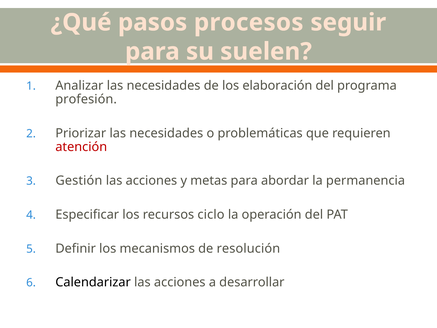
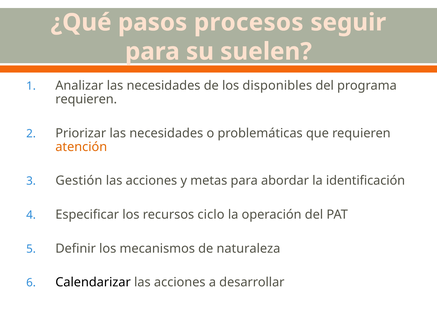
elaboración: elaboración -> disponibles (277, 85)
profesión: profesión -> requieren (86, 99)
atención colour: red -> orange (81, 147)
permanencia: permanencia -> identificación (366, 181)
resolución: resolución -> naturaleza (248, 248)
